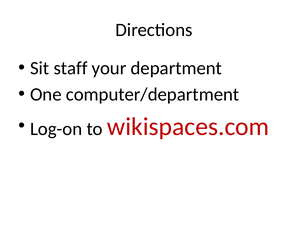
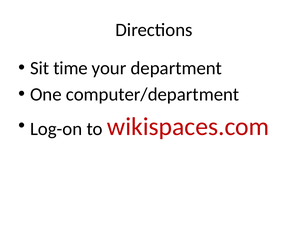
staff: staff -> time (71, 68)
